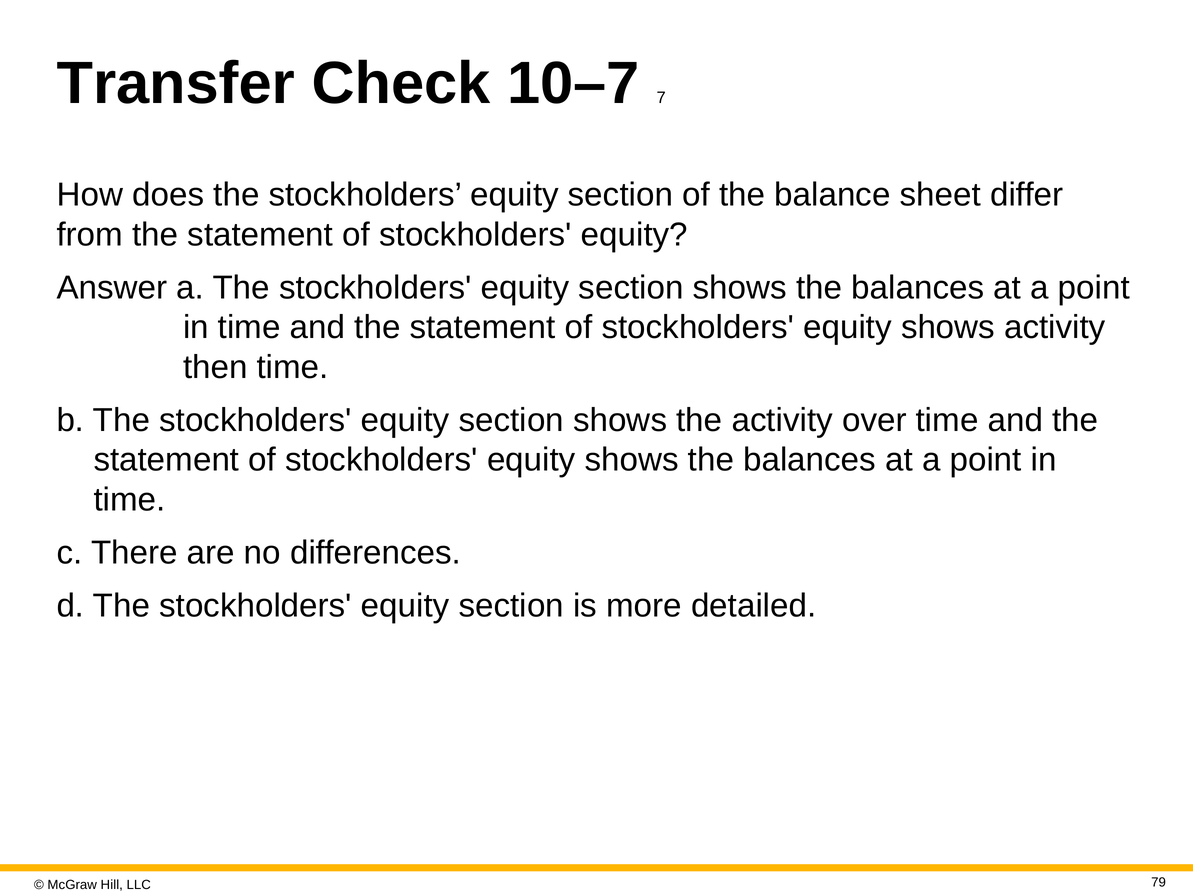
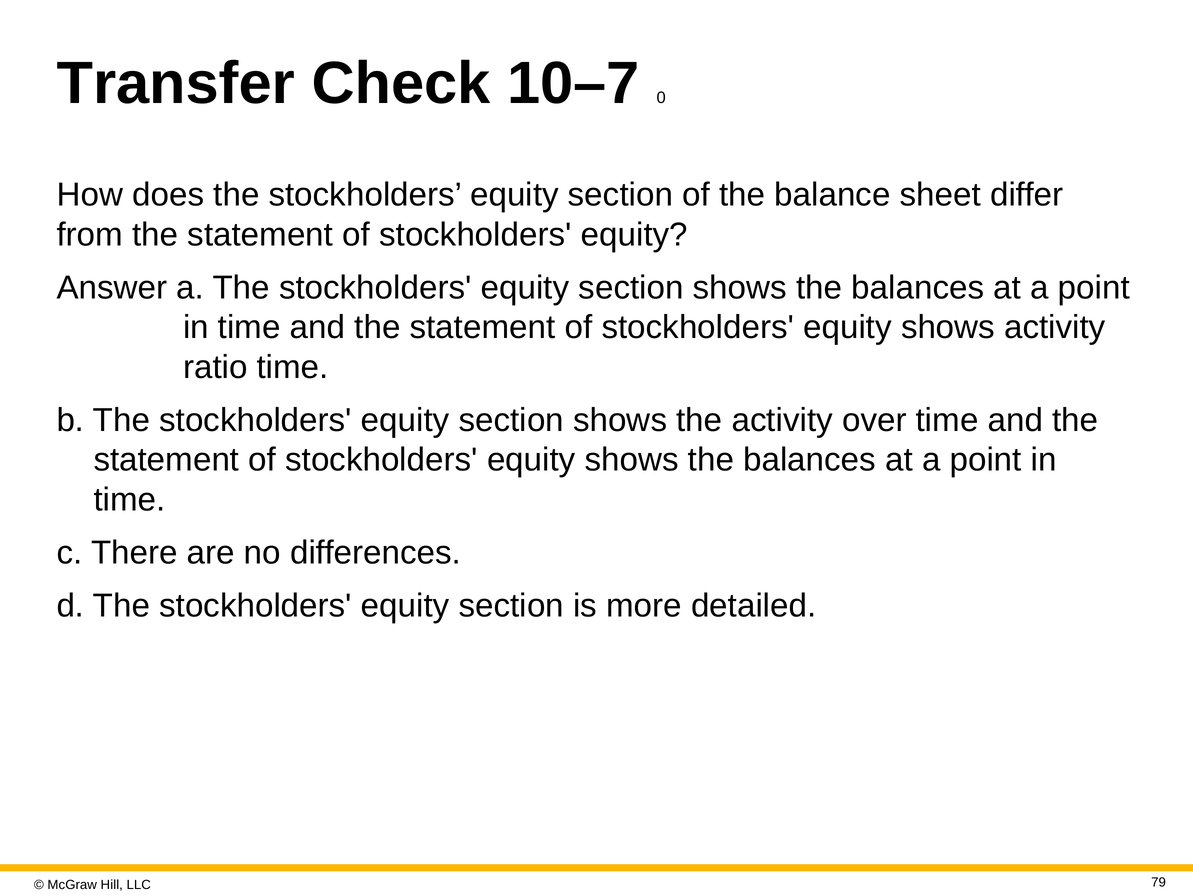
7: 7 -> 0 (661, 98)
then: then -> ratio (215, 367)
